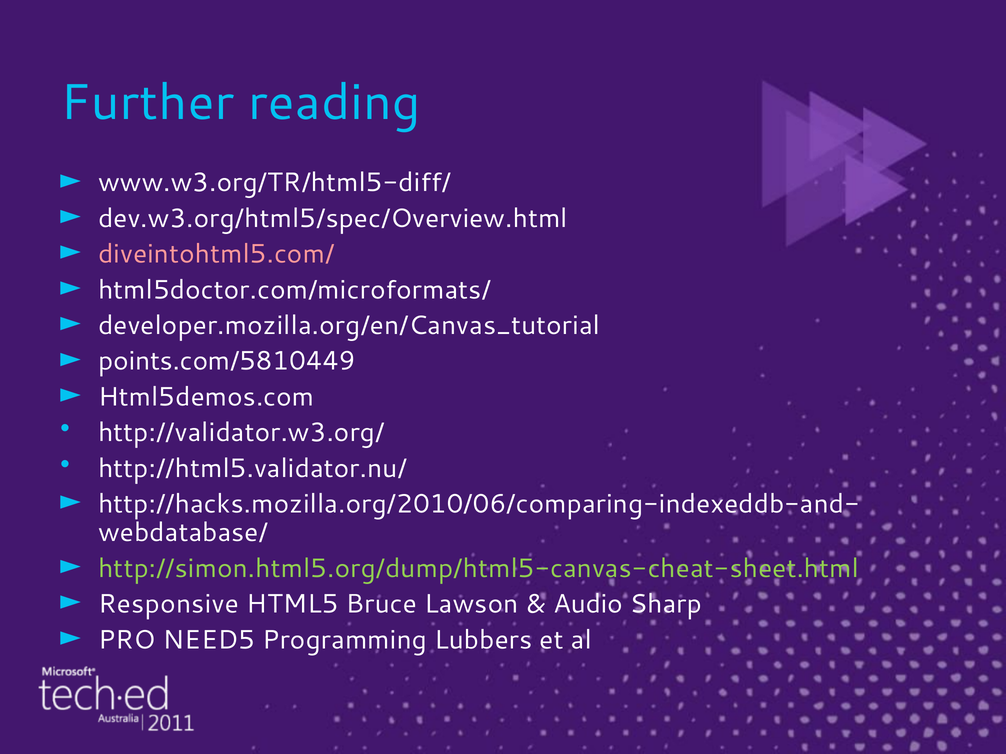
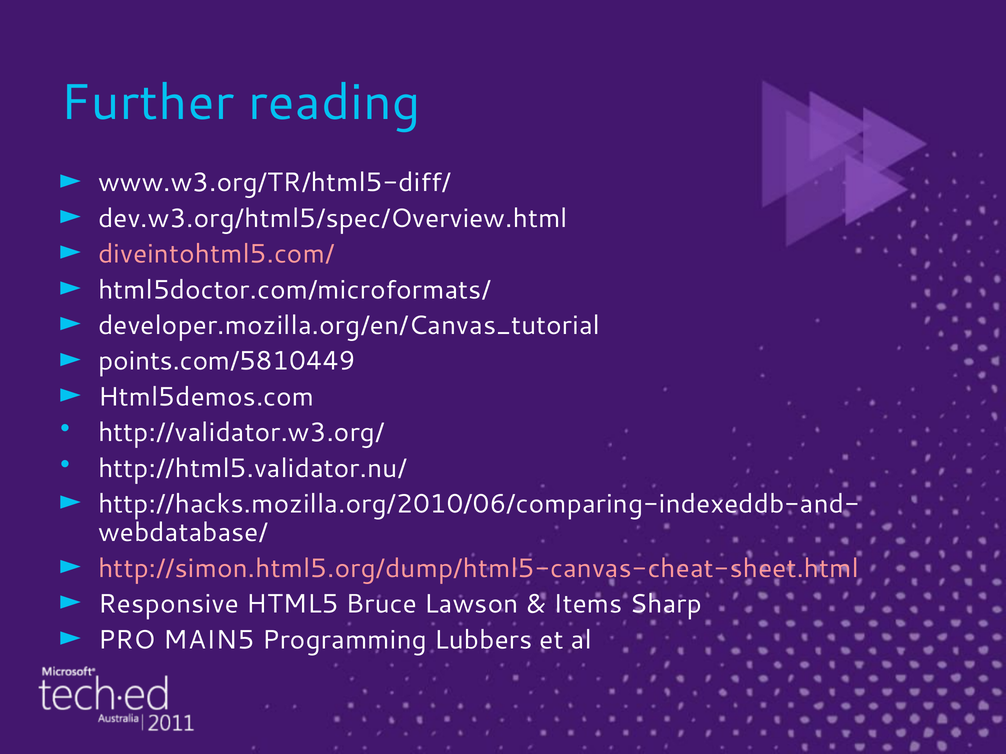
http://simon.html5.org/dump/html5-canvas-cheat-sheet.html colour: light green -> pink (479, 569)
Audio: Audio -> Items (588, 604)
NEED5: NEED5 -> MAIN5 (209, 640)
